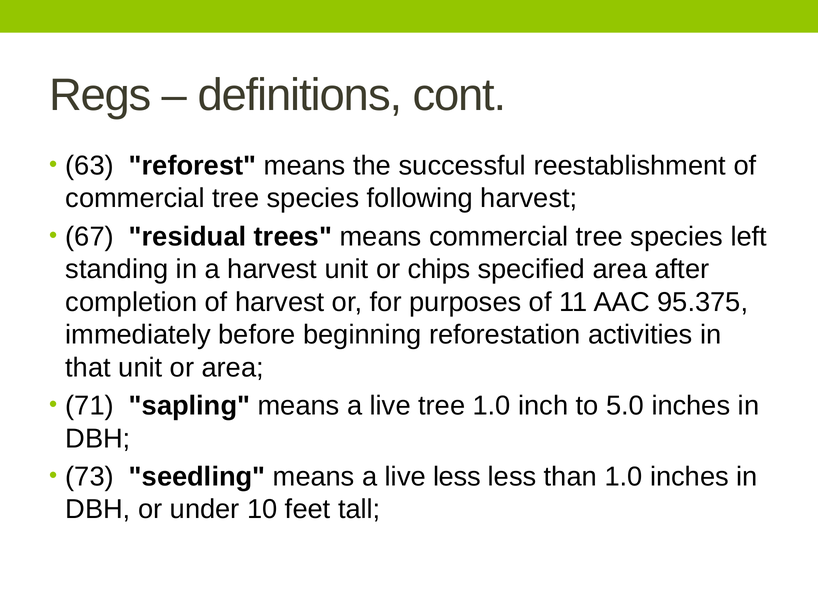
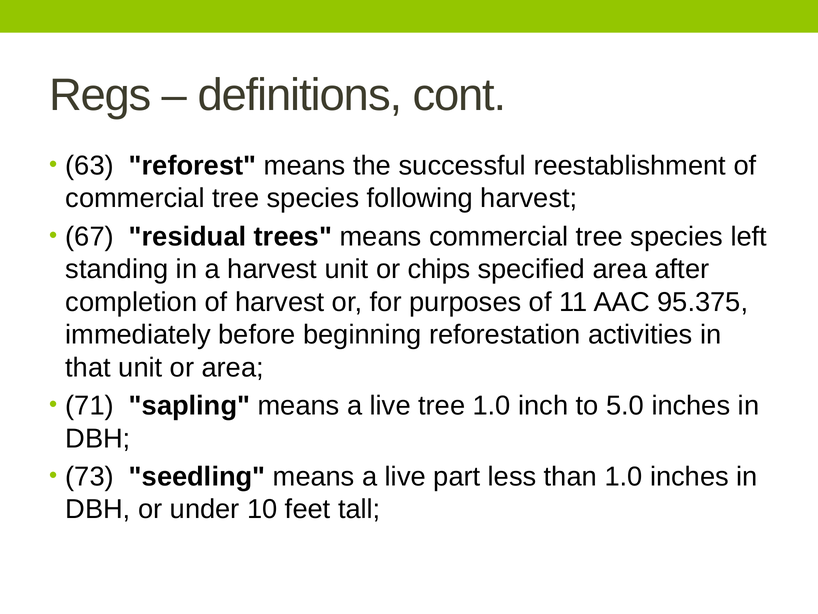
live less: less -> part (457, 476)
